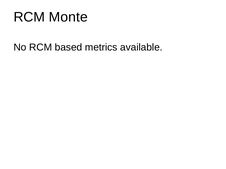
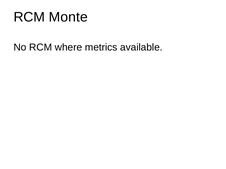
based: based -> where (69, 47)
